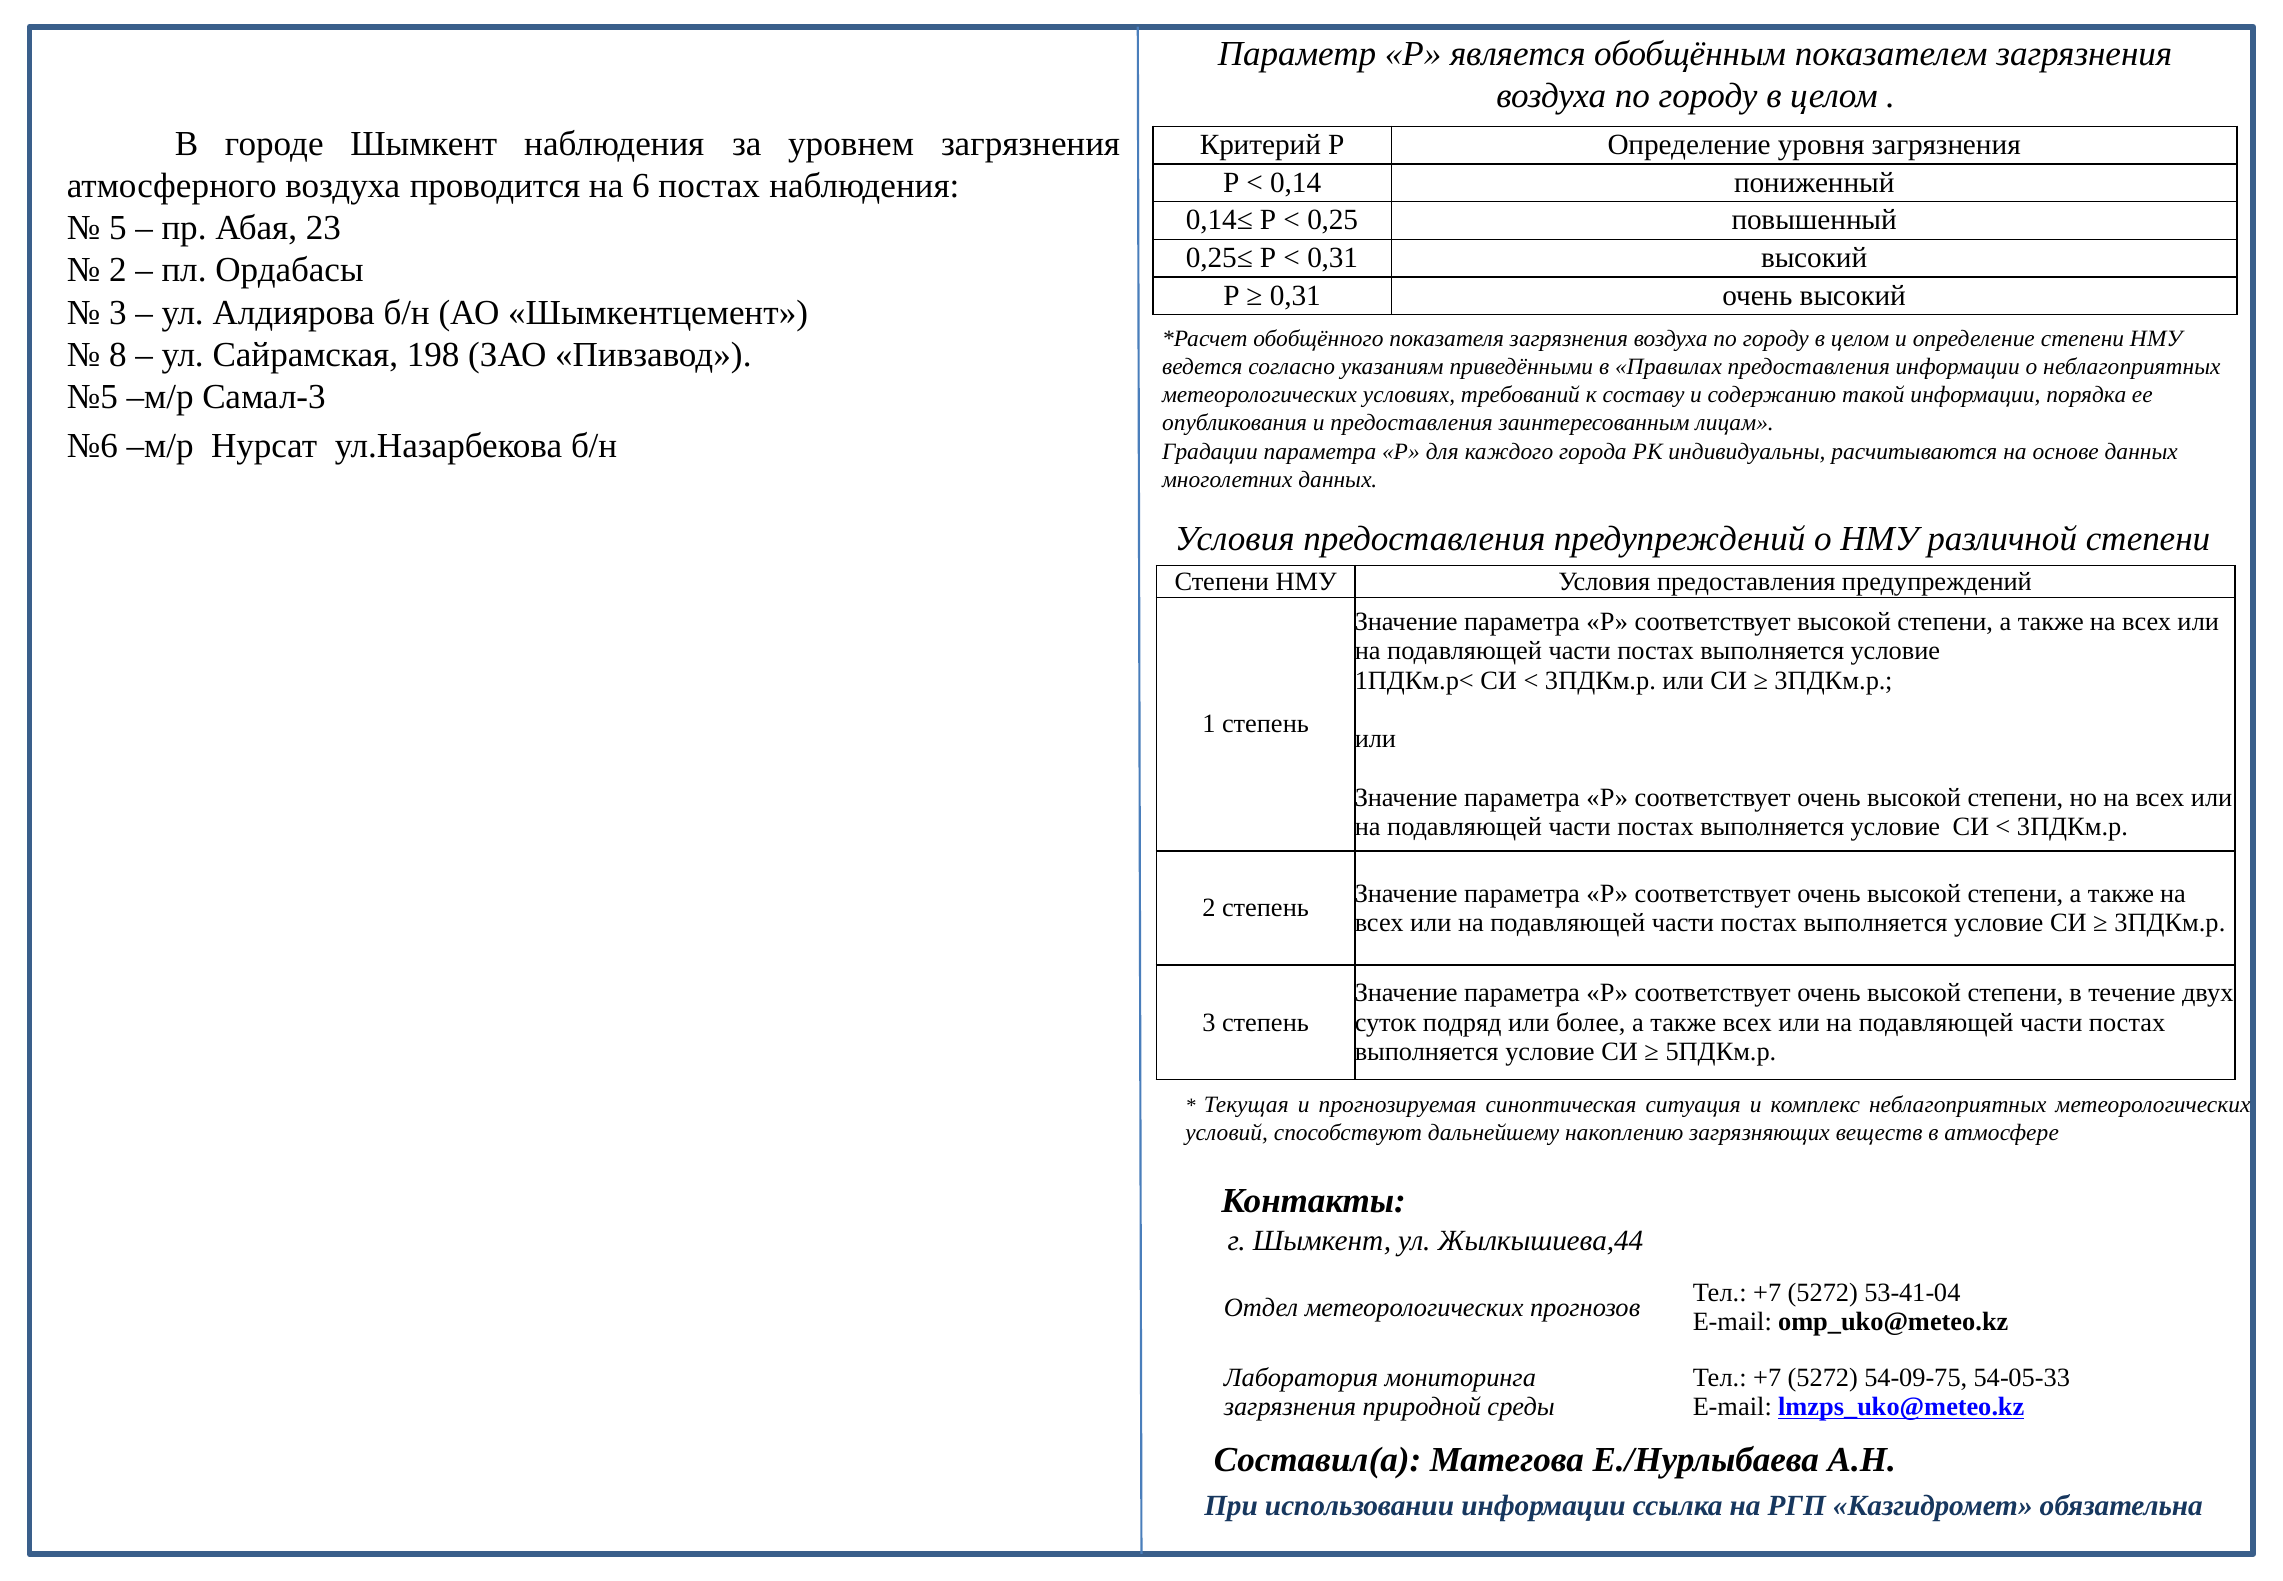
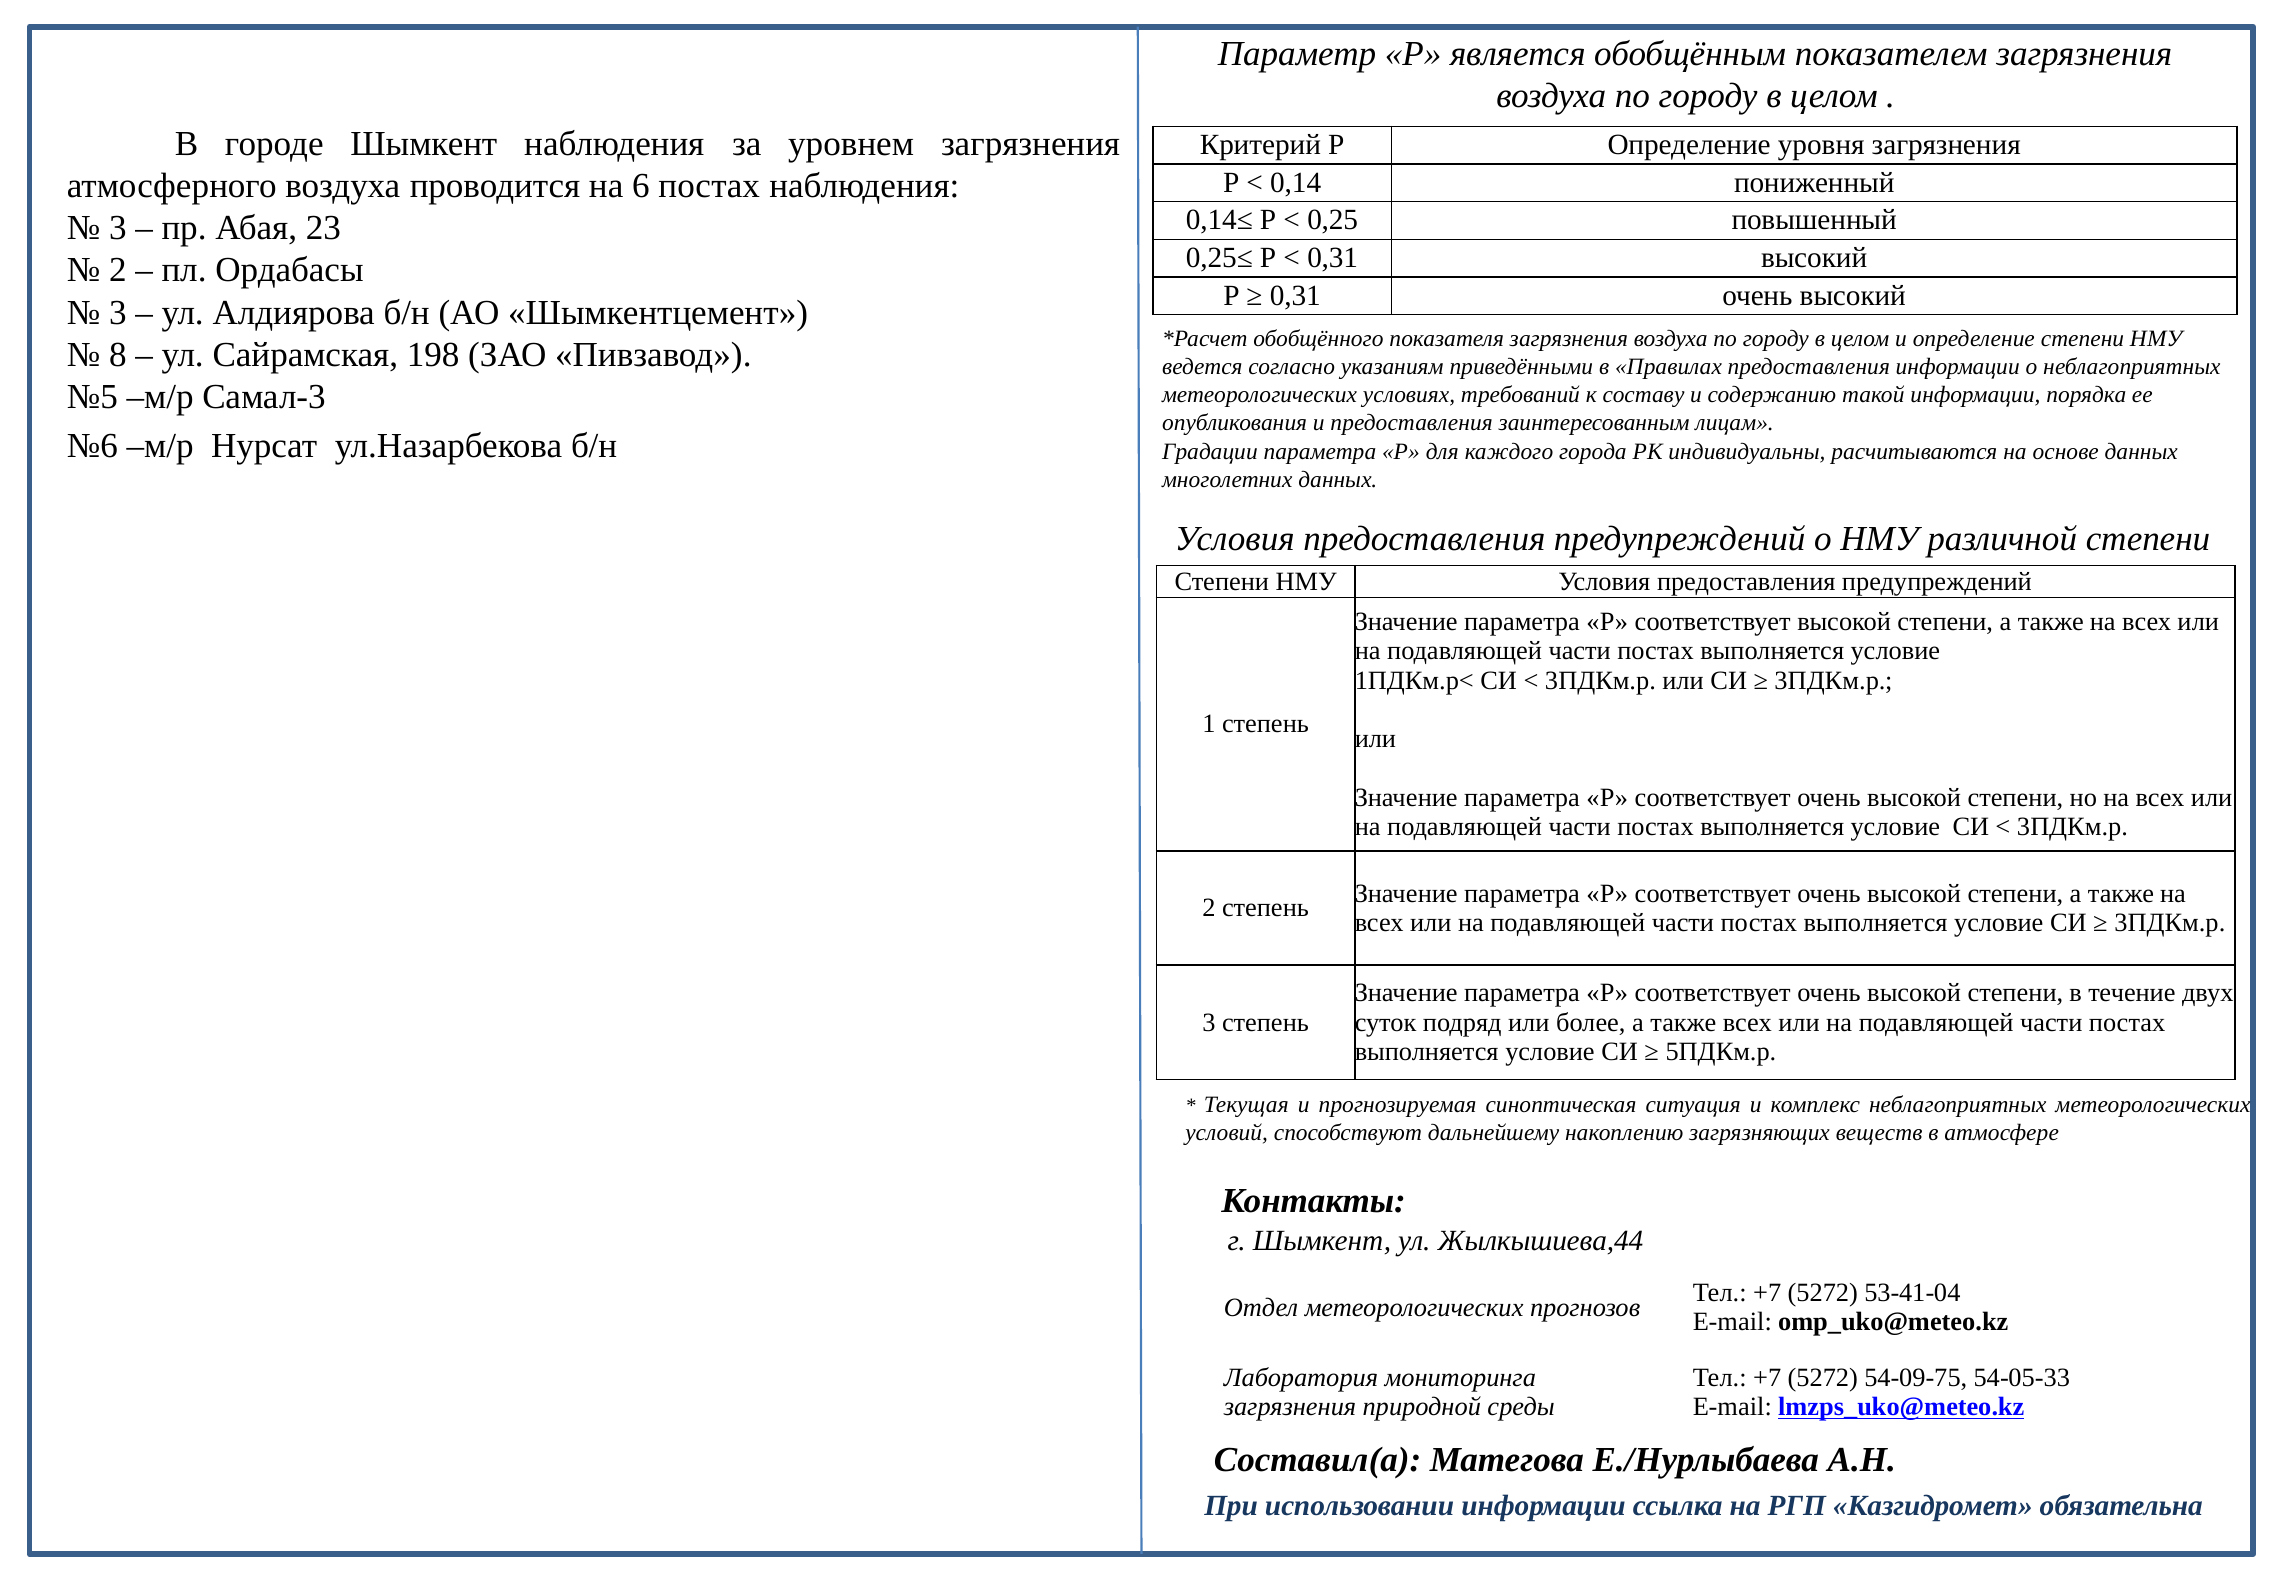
5: 5 -> 3 (118, 228)
